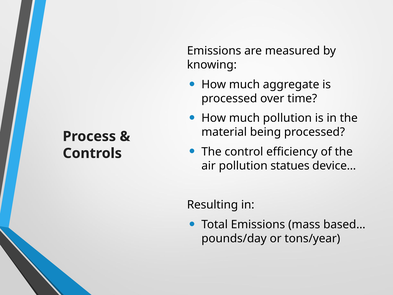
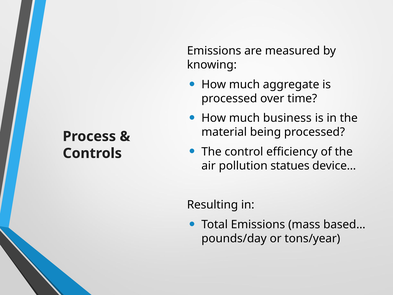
much pollution: pollution -> business (287, 118)
